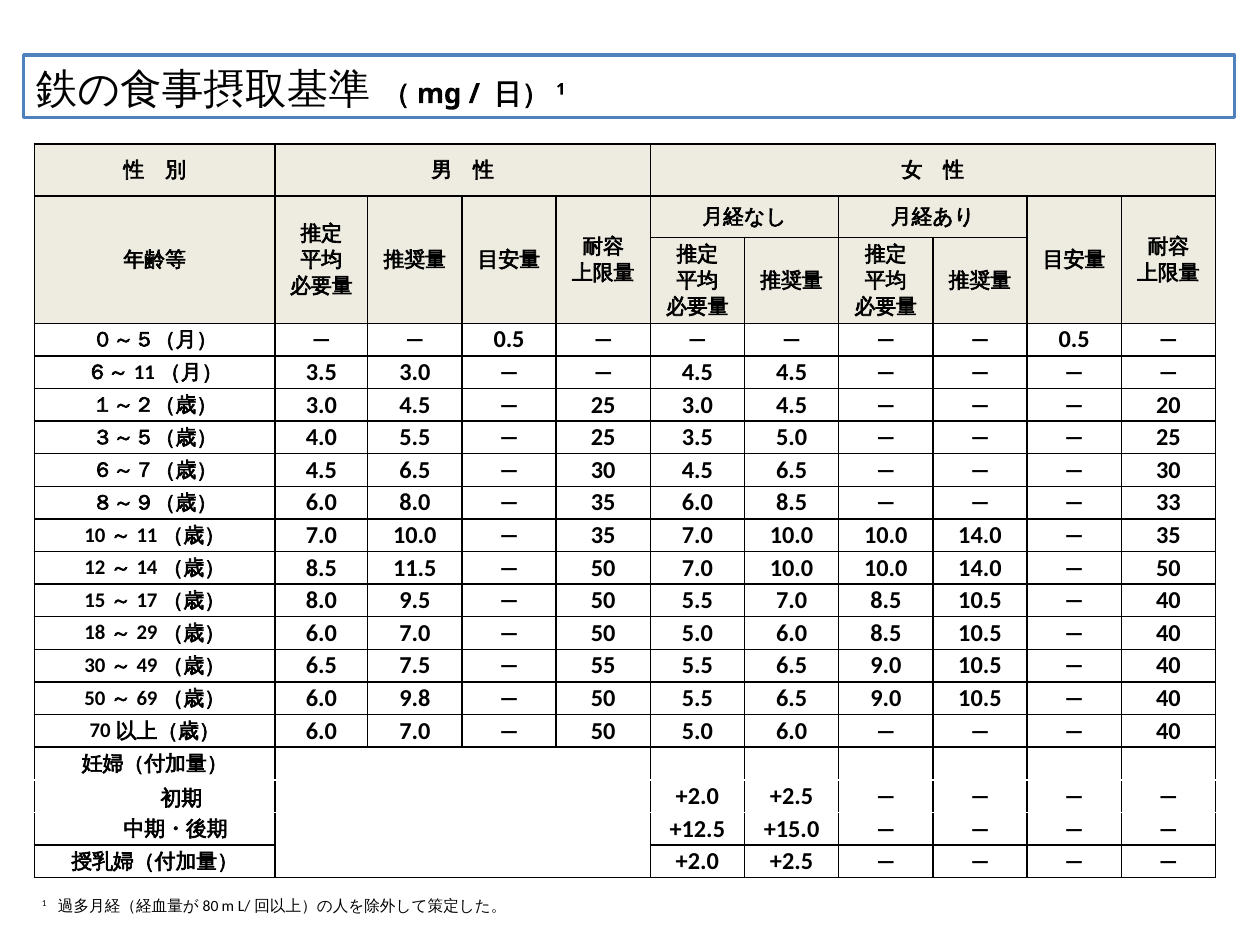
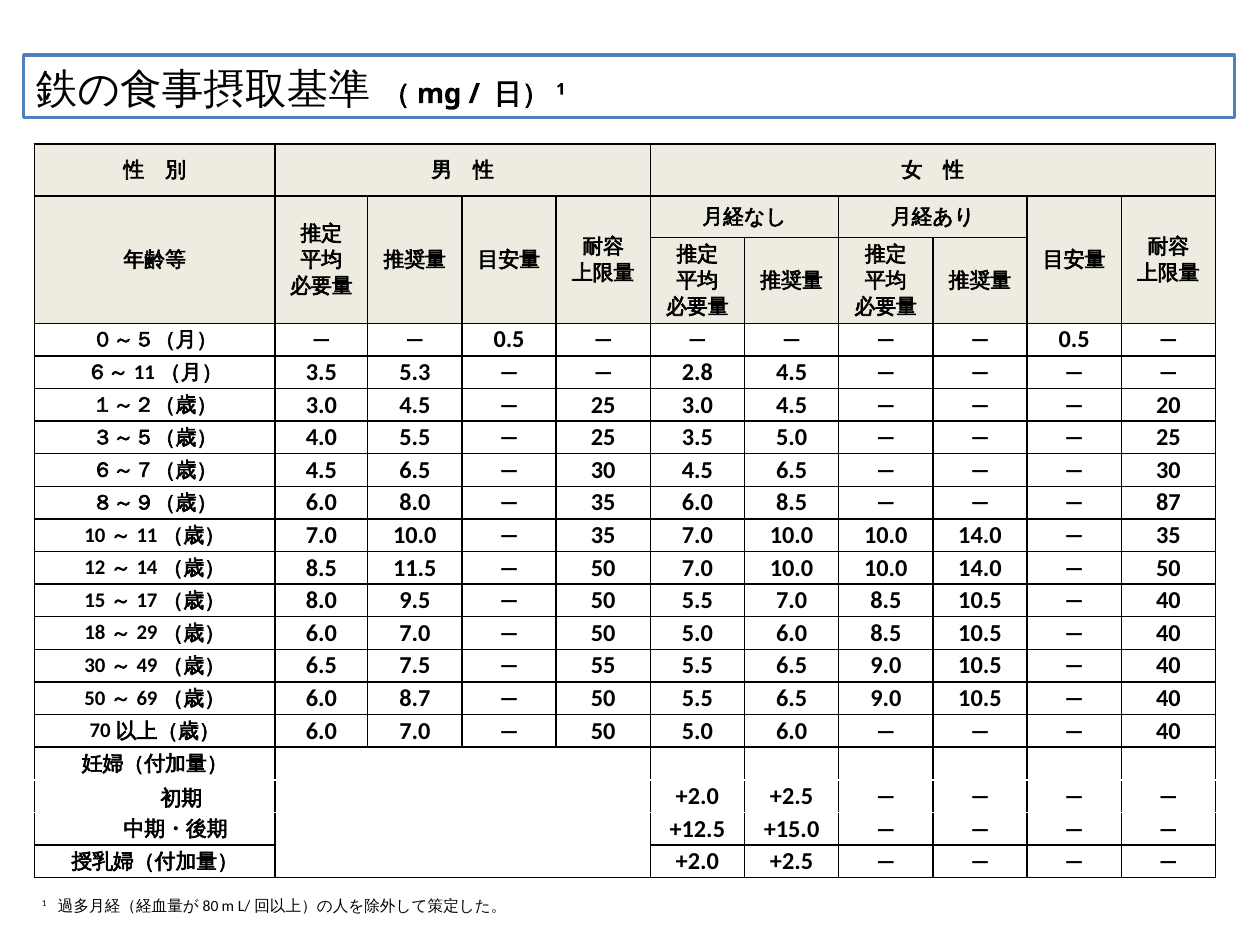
3.5 3.0: 3.0 -> 5.3 (415, 373)
4.5: 4.5 -> 2.8 (697, 373)
33: 33 -> 87 (1168, 503)
9.8: 9.8 -> 8.7 (415, 699)
